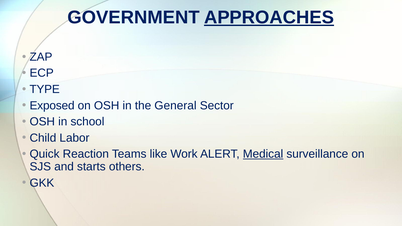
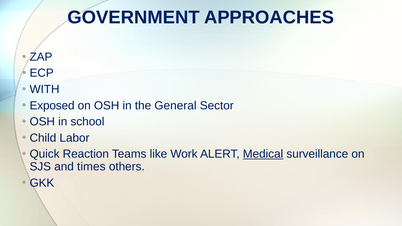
APPROACHES underline: present -> none (269, 17)
TYPE: TYPE -> WITH (45, 89)
starts: starts -> times (91, 167)
